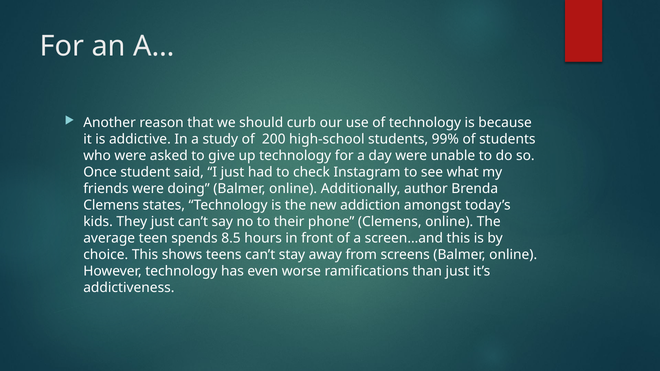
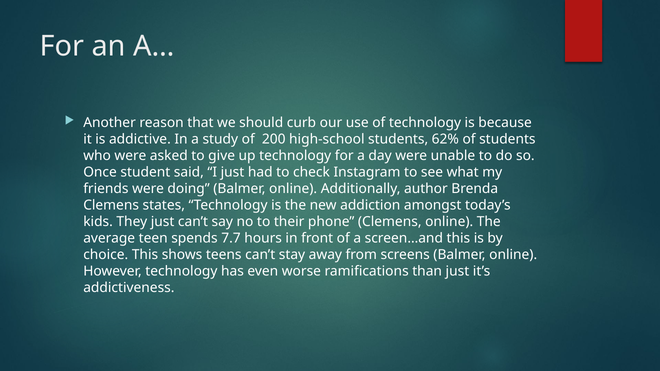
99%: 99% -> 62% (445, 139)
8.5: 8.5 -> 7.7 (231, 238)
